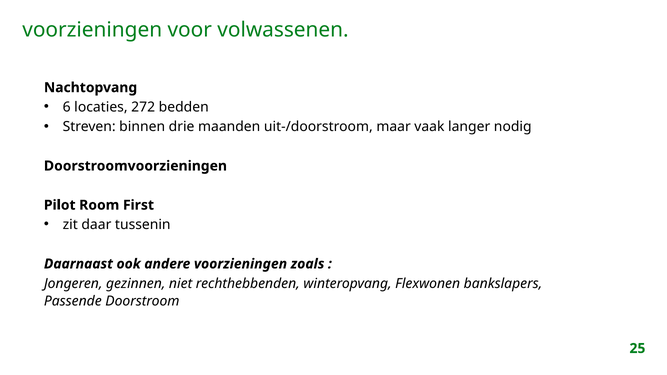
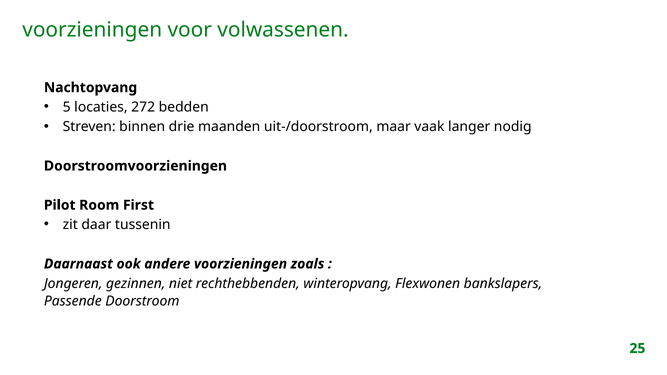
6: 6 -> 5 (67, 107)
